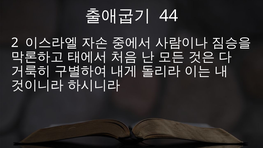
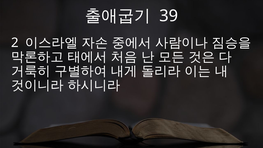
44: 44 -> 39 (169, 16)
